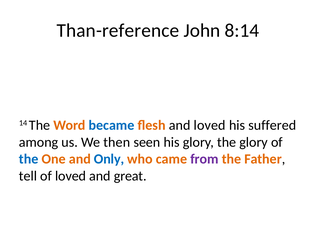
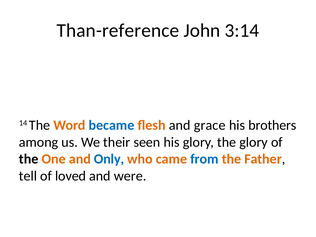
8:14: 8:14 -> 3:14 (242, 31)
and loved: loved -> grace (210, 125)
suffered: suffered -> brothers (272, 125)
then: then -> their (117, 142)
the colour: blue -> black (29, 159)
from colour: purple -> blue (204, 159)
great: great -> were (130, 176)
